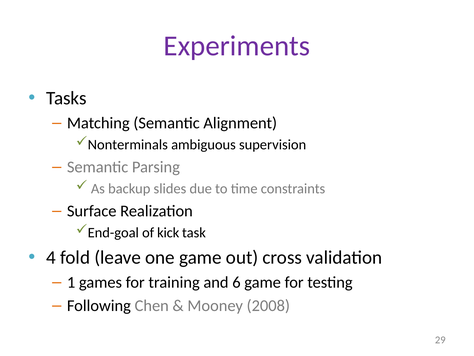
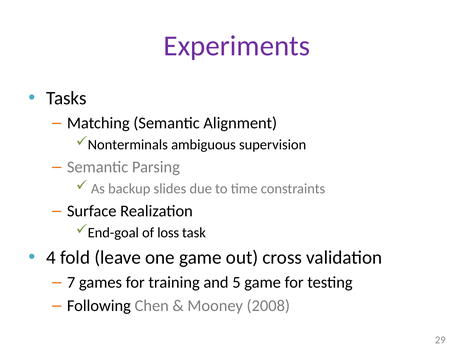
kick: kick -> loss (168, 232)
1: 1 -> 7 (71, 282)
6: 6 -> 5 (236, 282)
